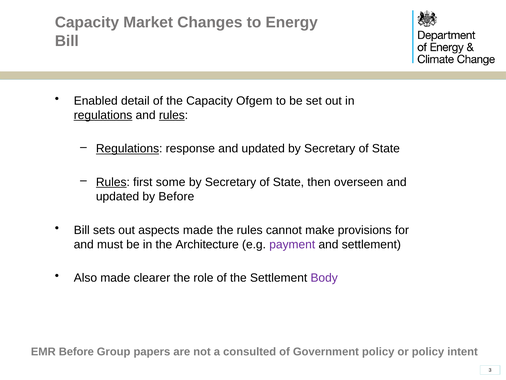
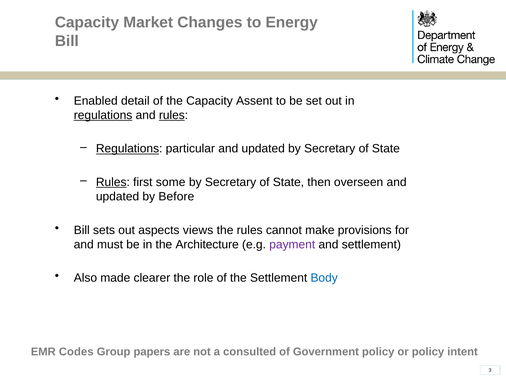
Ofgem: Ofgem -> Assent (254, 101)
response: response -> particular (190, 148)
aspects made: made -> views (198, 230)
Body colour: purple -> blue (324, 278)
EMR Before: Before -> Codes (76, 351)
